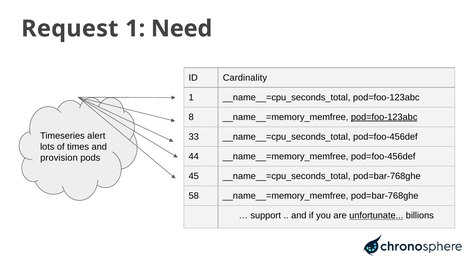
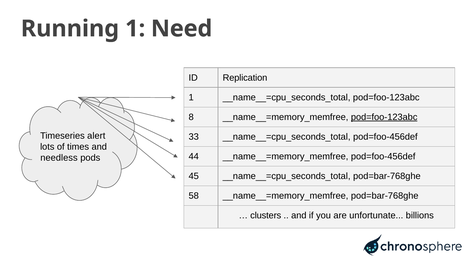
Request: Request -> Running (70, 29)
Cardinality: Cardinality -> Replication (245, 78)
provision: provision -> needless (59, 158)
support: support -> clusters (266, 216)
unfortunate underline: present -> none (376, 216)
